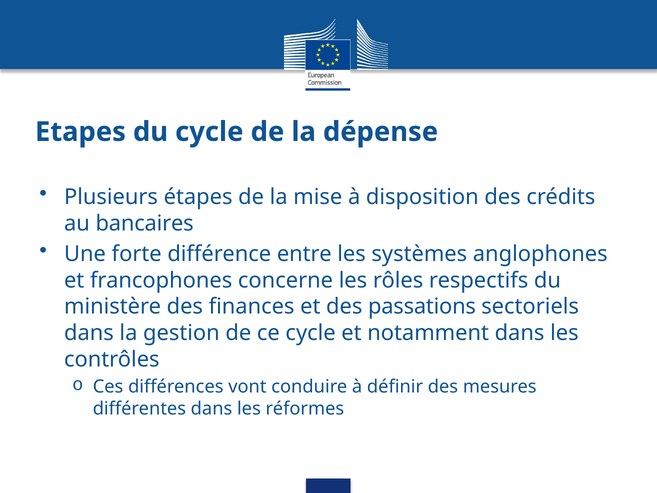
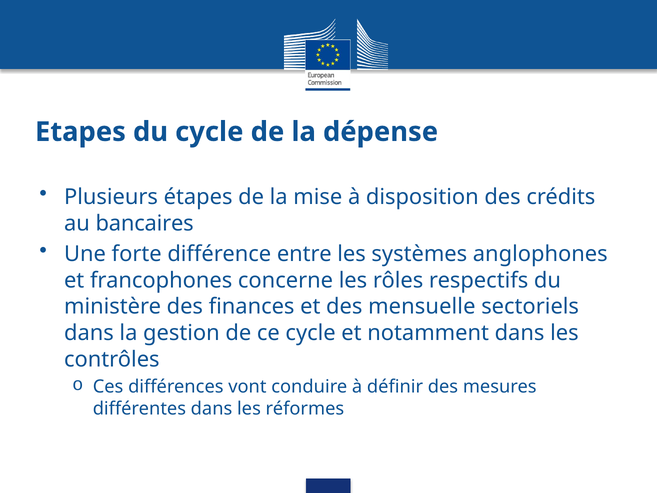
passations: passations -> mensuelle (422, 307)
